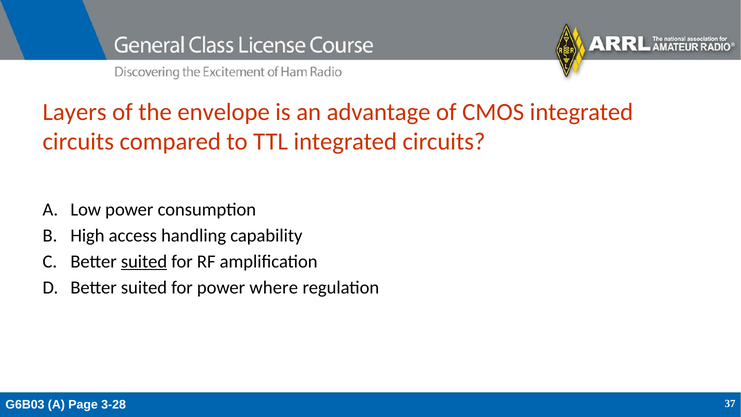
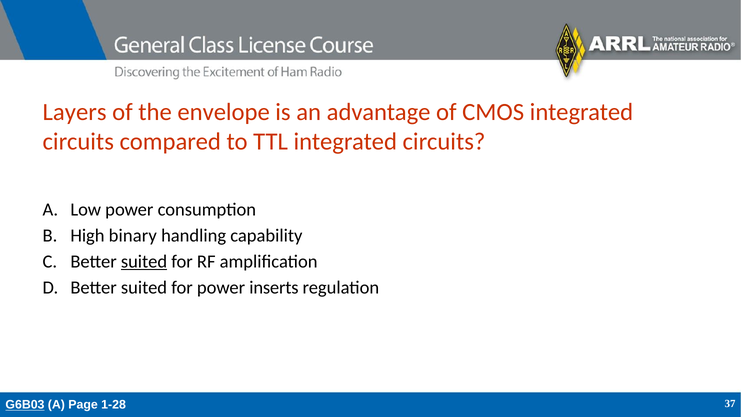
access: access -> binary (133, 236)
where: where -> inserts (274, 287)
G6B03 underline: none -> present (25, 405)
3-28: 3-28 -> 1-28 (114, 405)
